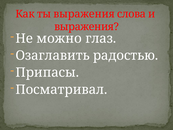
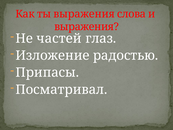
можно: можно -> частей (59, 38)
Озаглавить: Озаглавить -> Изложение (53, 55)
